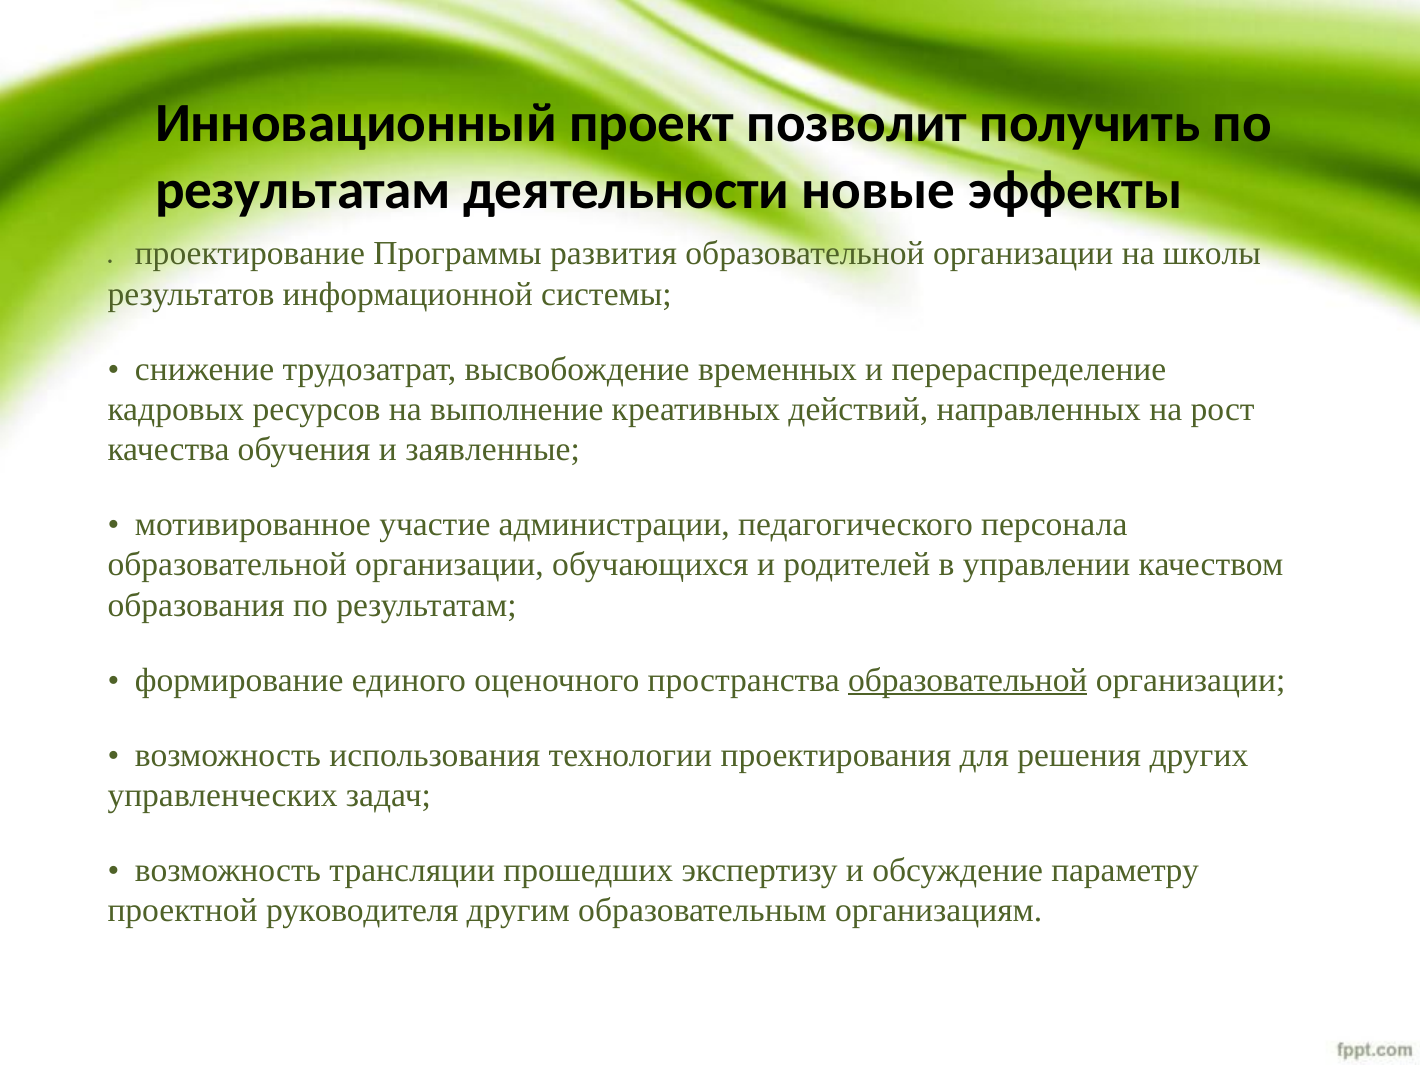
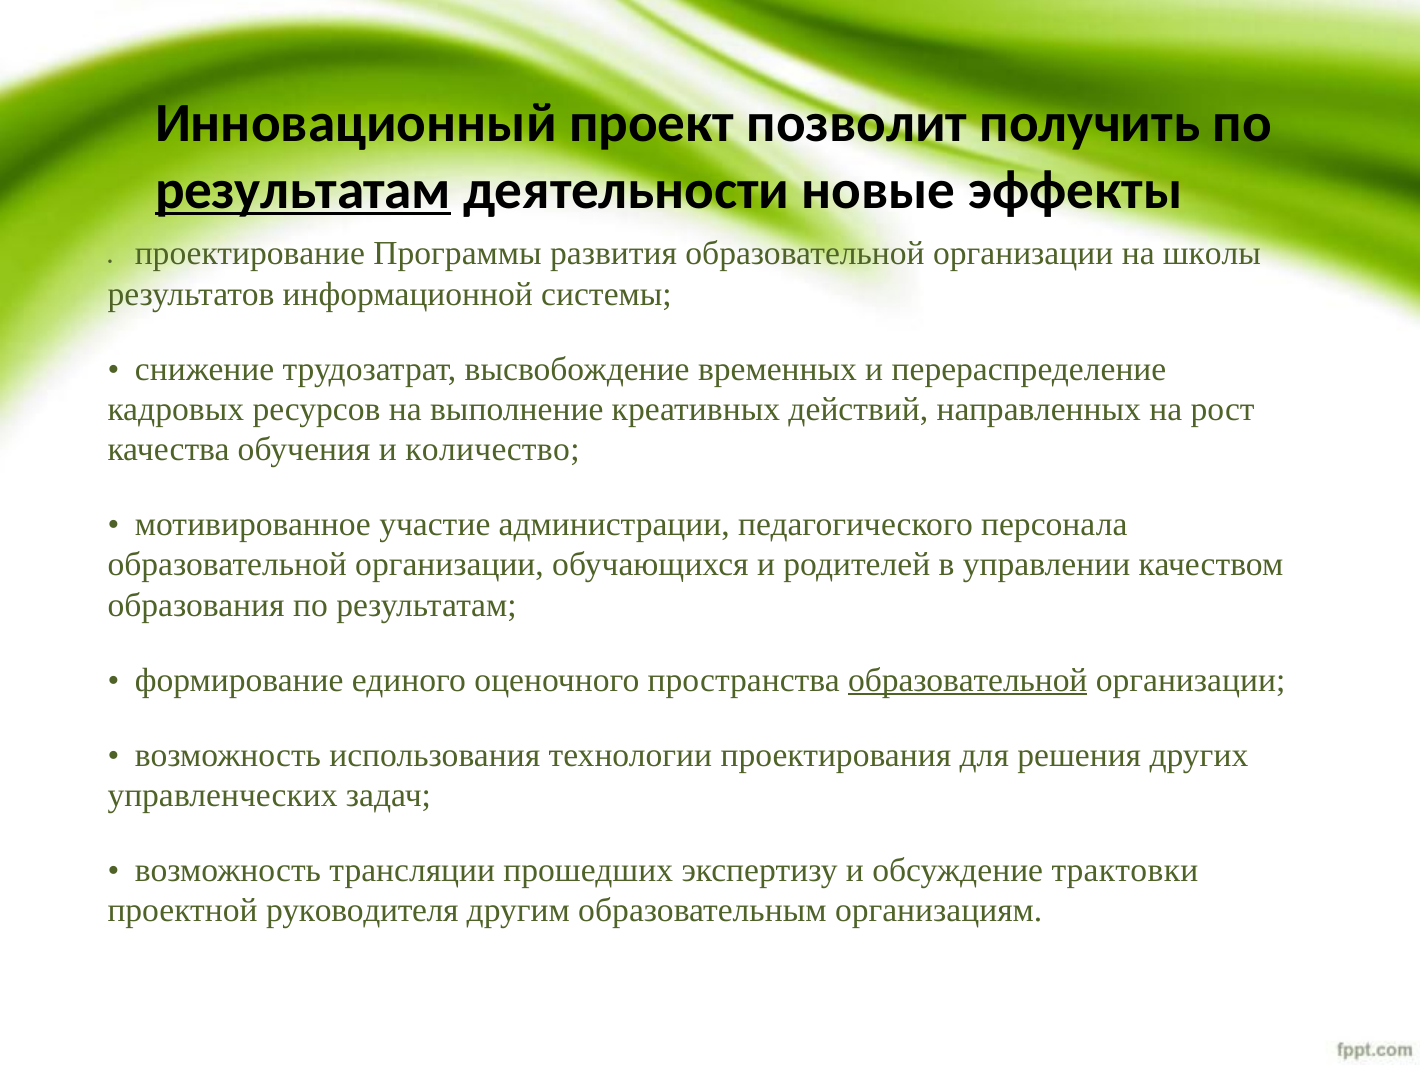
результатам underline: none -> present (303, 190)
заявленные: заявленные -> количество (492, 450)
параметру: параметру -> трактовки (1125, 870)
